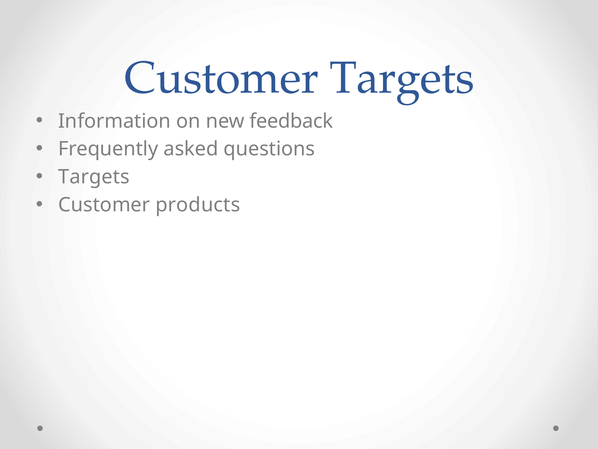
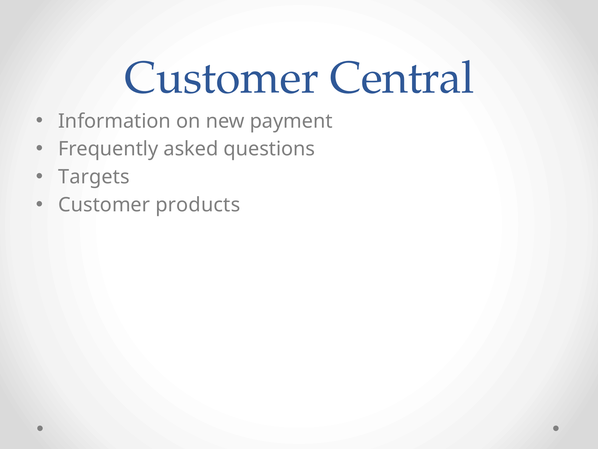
Customer Targets: Targets -> Central (402, 78)
feedback: feedback -> payment (291, 121)
